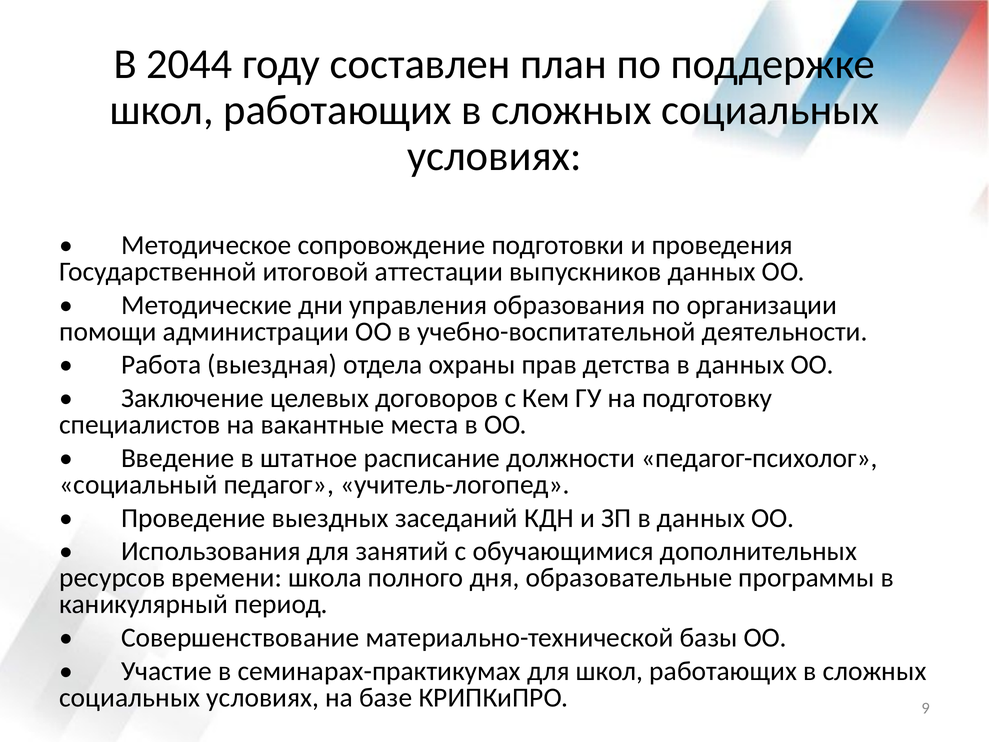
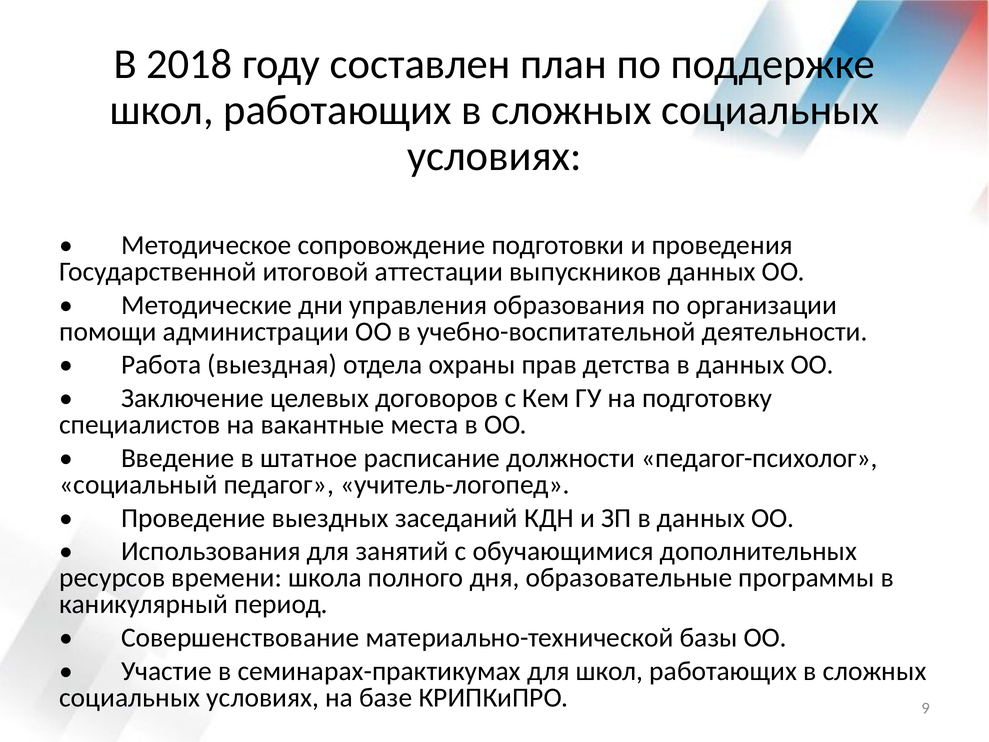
2044: 2044 -> 2018 (189, 64)
